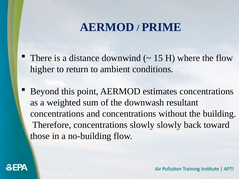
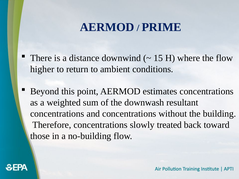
slowly slowly: slowly -> treated (169, 125)
